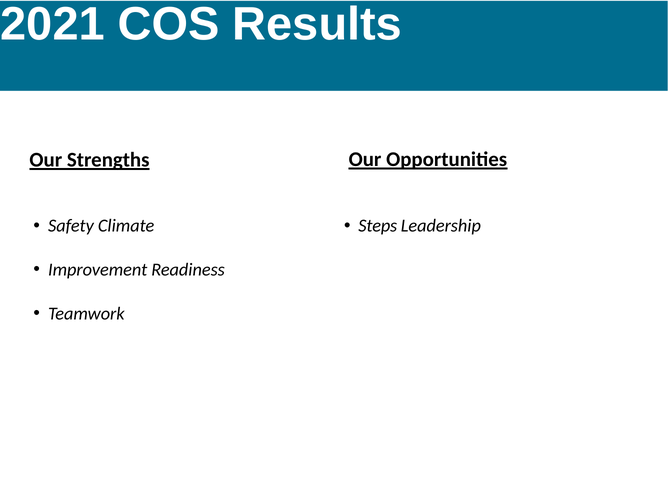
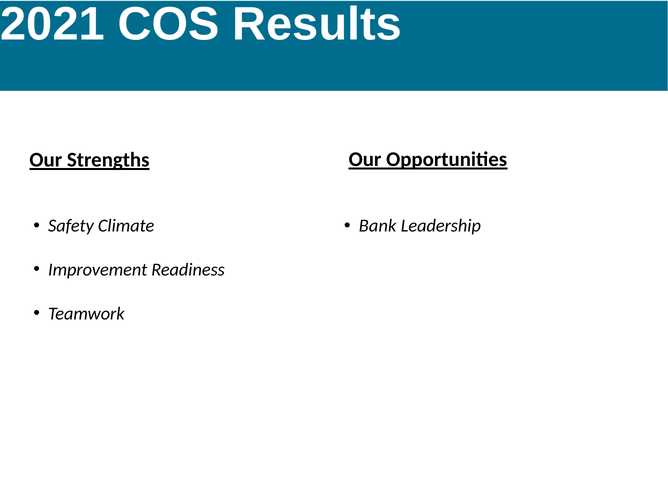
Steps: Steps -> Bank (378, 226)
